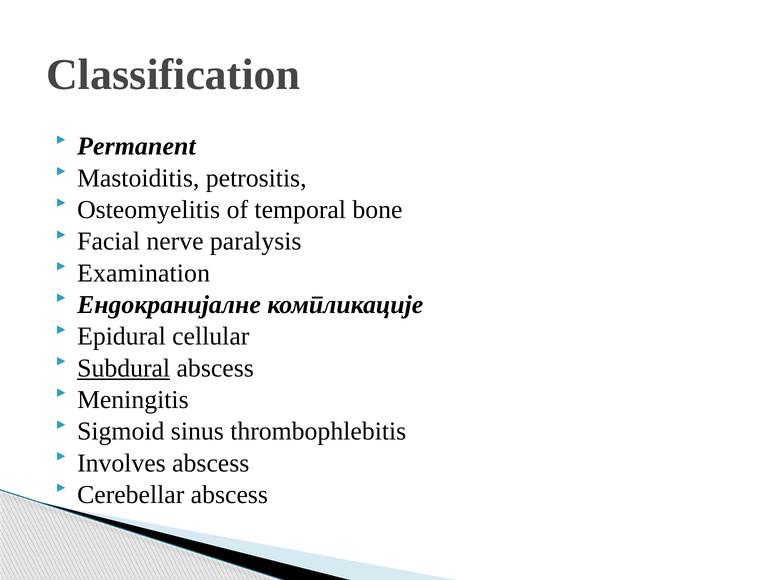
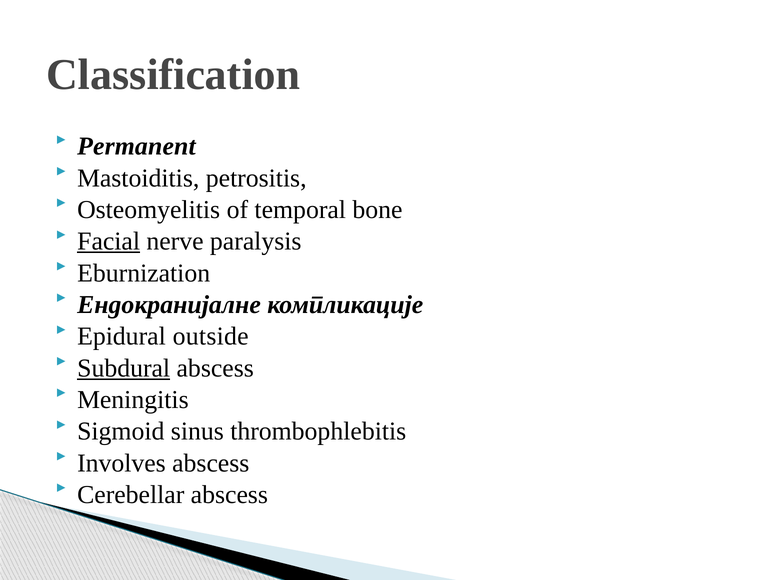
Facial underline: none -> present (109, 241)
Examination: Examination -> Eburnization (144, 273)
cellular: cellular -> outside (211, 336)
